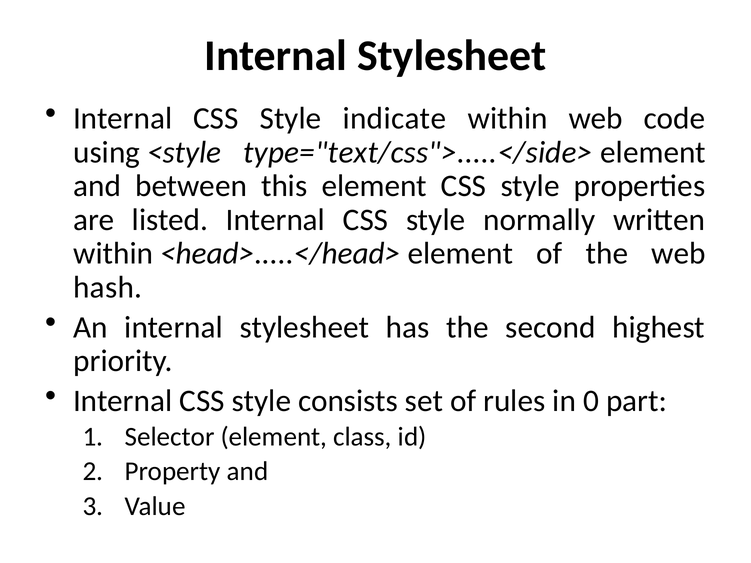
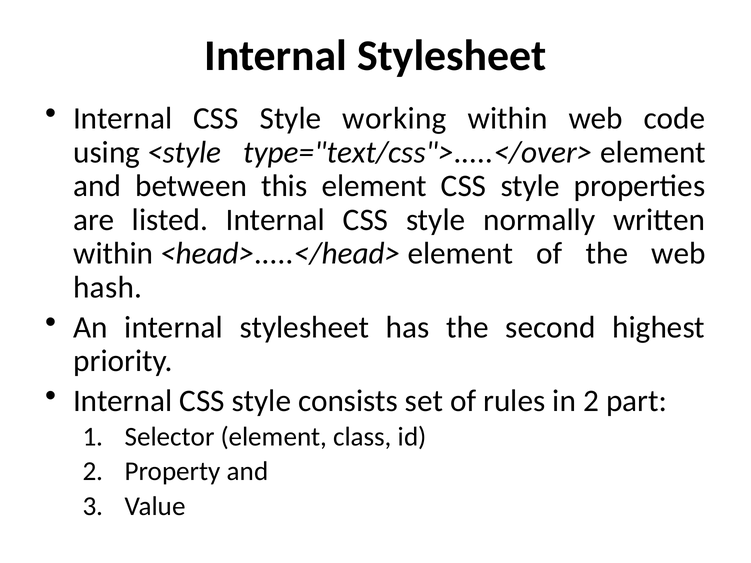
indicate: indicate -> working (394, 119)
type="text/css">.....</side>: type="text/css">.....</side> -> type="text/css">.....</over> (418, 152)
in 0: 0 -> 2 (591, 401)
